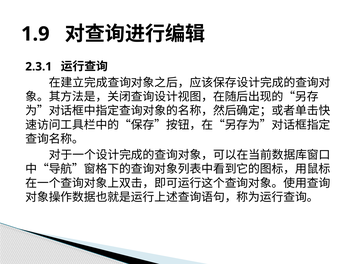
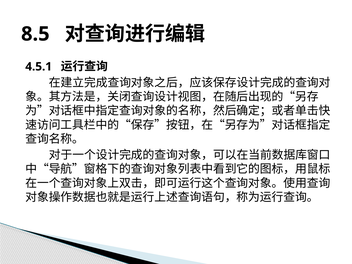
1.9: 1.9 -> 8.5 (35, 34)
2.3.1: 2.3.1 -> 4.5.1 (39, 67)
